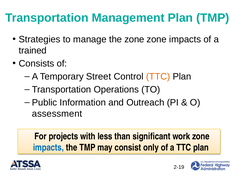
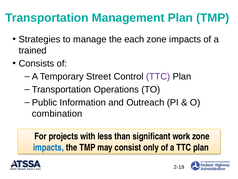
the zone: zone -> each (134, 39)
TTC colour: orange -> purple (158, 76)
assessment: assessment -> combination (57, 113)
